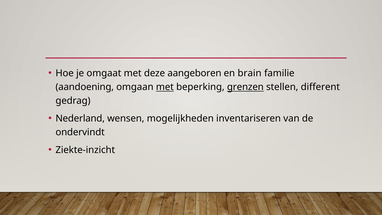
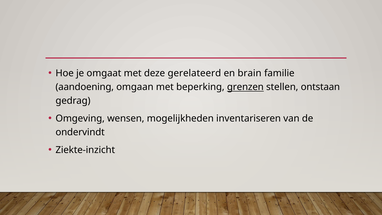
aangeboren: aangeboren -> gerelateerd (194, 73)
met underline: present -> none (165, 87)
different: different -> ontstaan (320, 87)
Nederland: Nederland -> Omgeving (80, 119)
